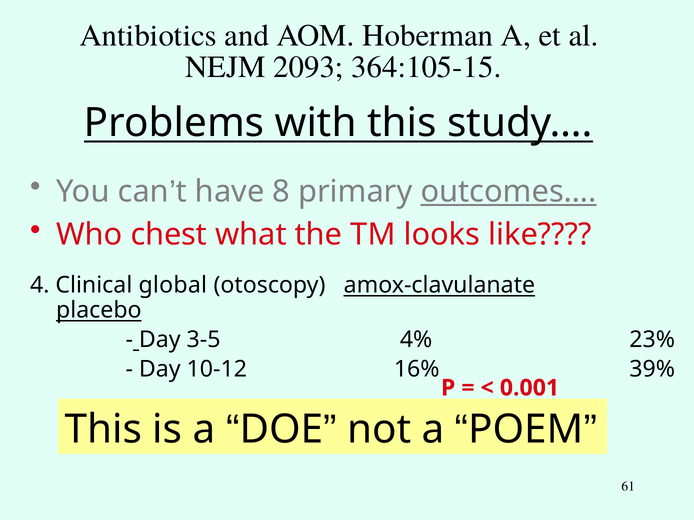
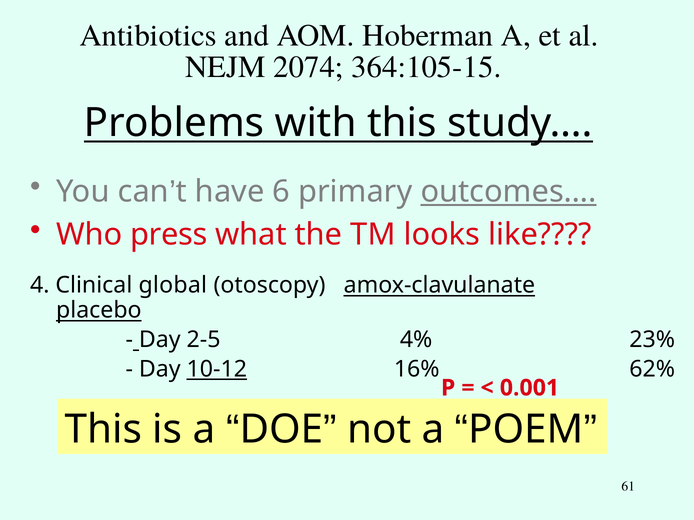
2093: 2093 -> 2074 (308, 67)
8: 8 -> 6 (281, 192)
chest: chest -> press (169, 235)
3-5: 3-5 -> 2-5 (204, 340)
10-12 underline: none -> present (217, 370)
39%: 39% -> 62% (652, 370)
